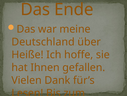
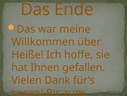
Deutschland: Deutschland -> Willkommen (43, 42)
